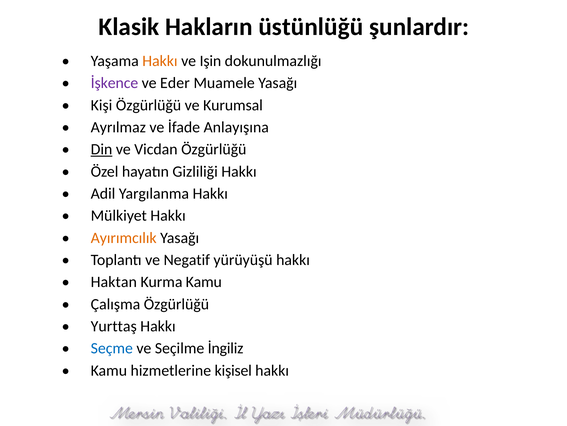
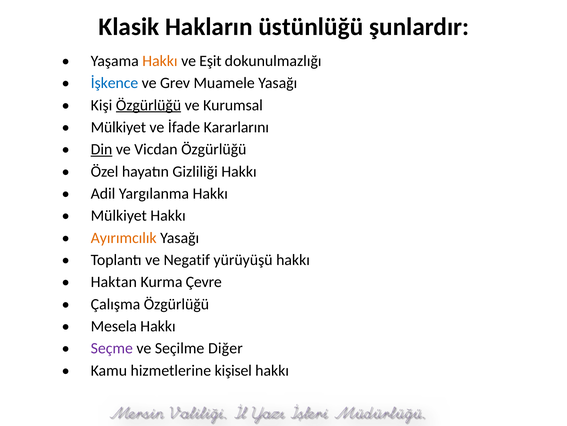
Işin: Işin -> Eşit (210, 61)
İşkence colour: purple -> blue (114, 83)
Eder: Eder -> Grev (175, 83)
Özgürlüğü underline: none -> present (149, 105)
Ayrılmaz: Ayrılmaz -> Mülkiyet (118, 127)
Anlayışına: Anlayışına -> Kararlarını (236, 127)
Kurma Kamu: Kamu -> Çevre (204, 282)
Yurttaş: Yurttaş -> Mesela (114, 326)
Seçme colour: blue -> purple (112, 348)
İngiliz: İngiliz -> Diğer (225, 348)
